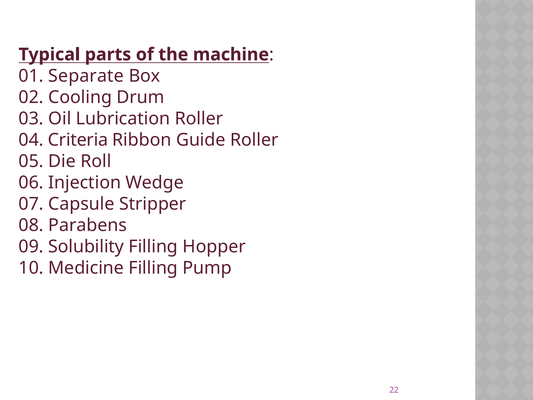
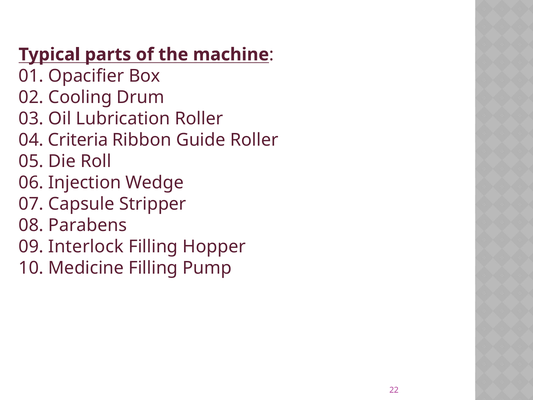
Separate: Separate -> Opacifier (86, 76)
Solubility: Solubility -> Interlock (86, 246)
